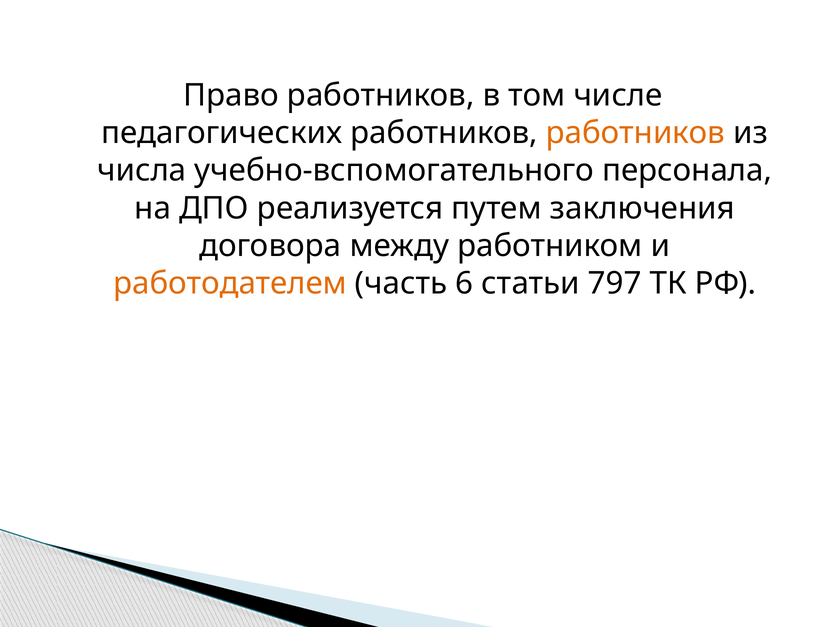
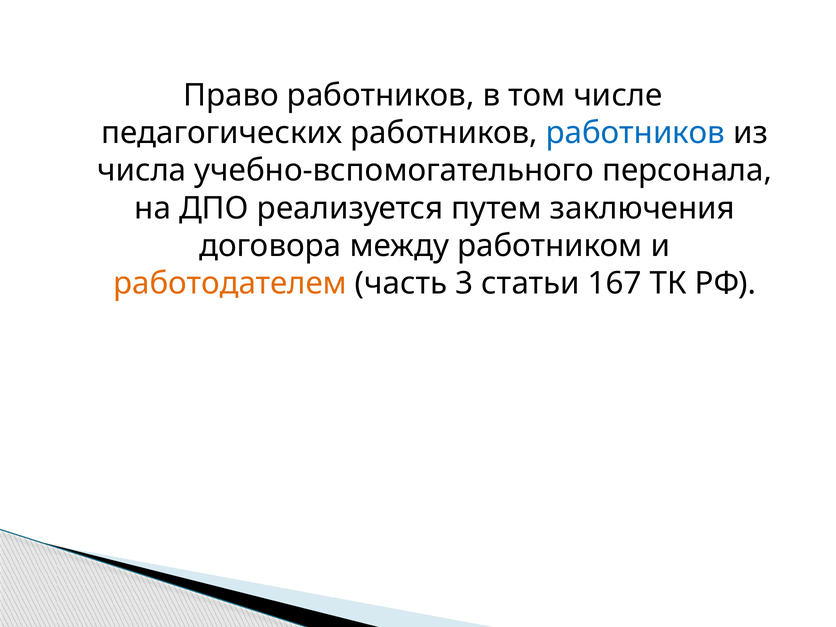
работников colour: orange -> blue (636, 133)
6: 6 -> 3 (464, 284)
797: 797 -> 167 (615, 284)
